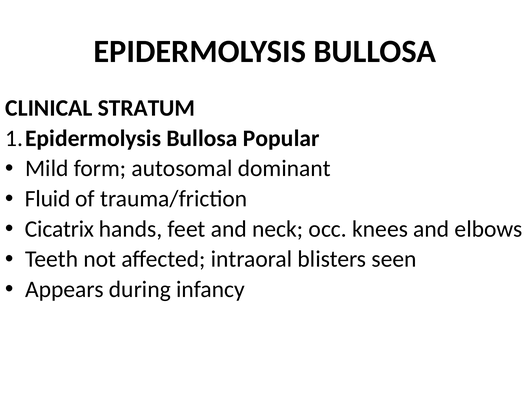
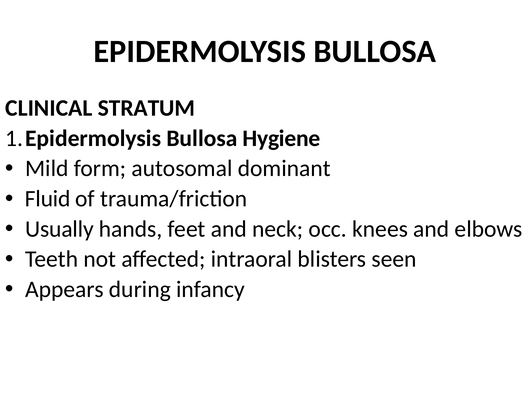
Popular: Popular -> Hygiene (281, 138)
Cicatrix: Cicatrix -> Usually (59, 229)
